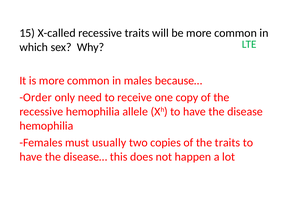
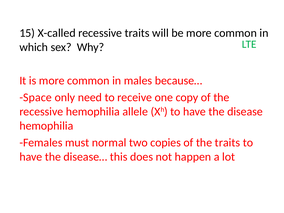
Order: Order -> Space (36, 97)
usually: usually -> normal (109, 143)
